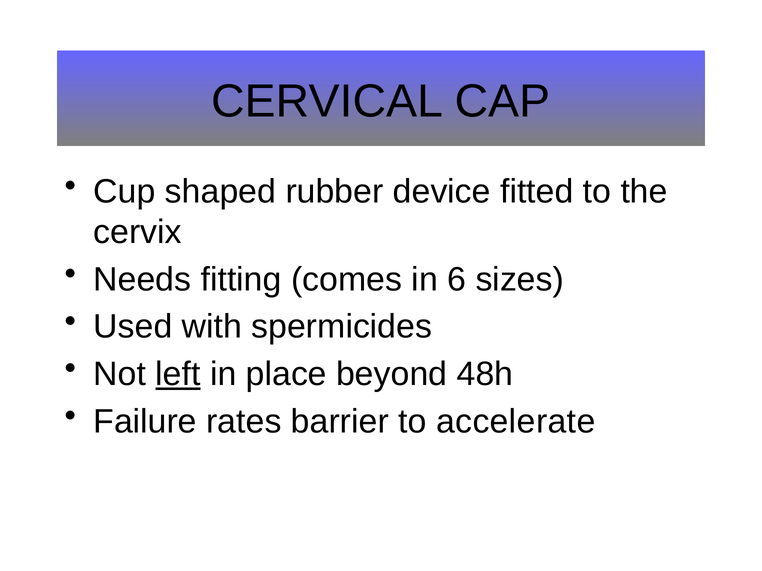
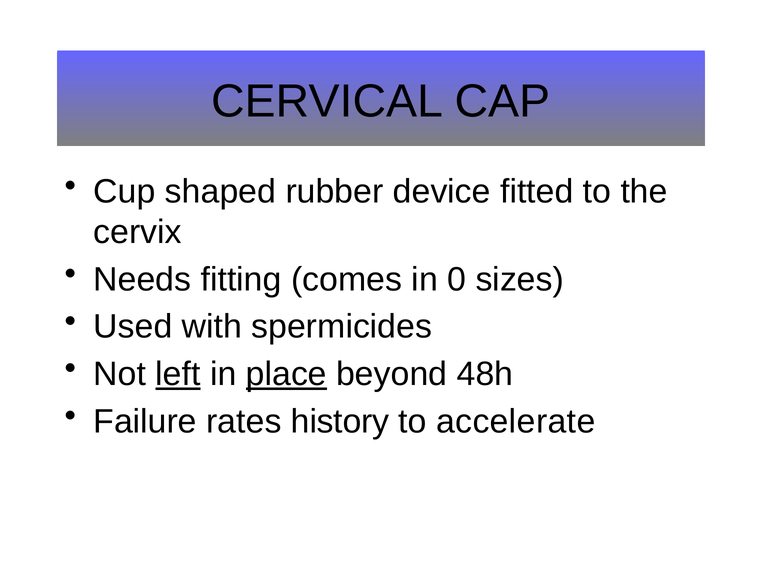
6: 6 -> 0 (457, 280)
place underline: none -> present (286, 375)
barrier: barrier -> history (340, 422)
